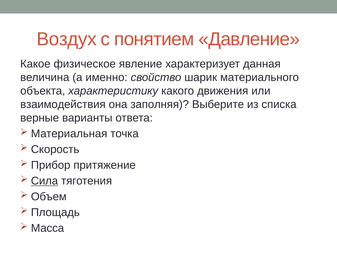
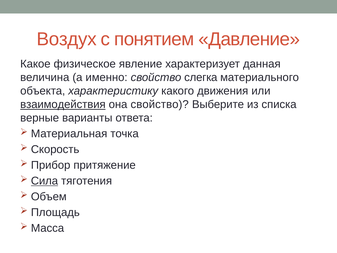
шарик: шарик -> слегка (201, 77)
взаимодействия underline: none -> present (63, 104)
она заполняя: заполняя -> свойство (160, 104)
